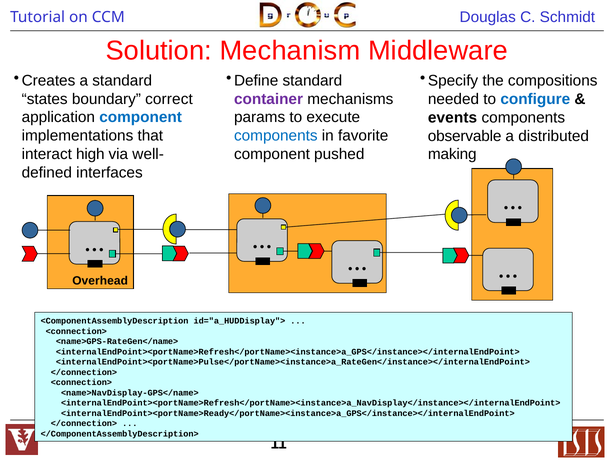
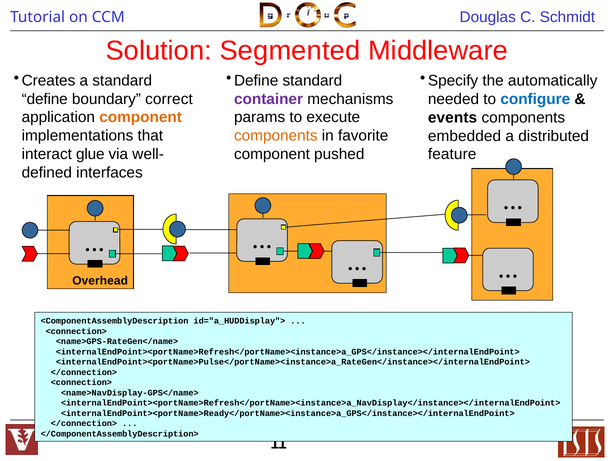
Mechanism: Mechanism -> Segmented (290, 51)
compositions: compositions -> automatically (553, 81)
states: states -> define (45, 99)
component colour: blue -> orange (141, 117)
components colour: blue -> orange (276, 136)
observable: observable -> embedded (465, 136)
high: high -> glue (90, 154)
making: making -> feature (452, 154)
